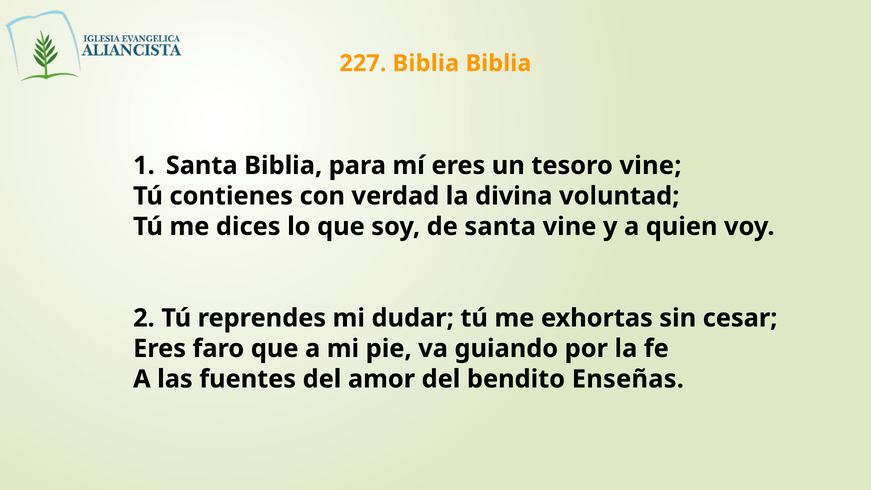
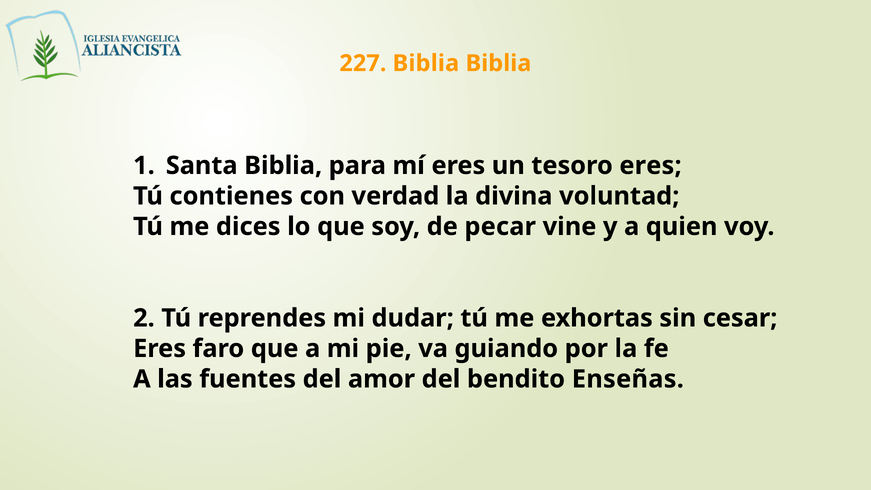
tesoro vine: vine -> eres (651, 166)
de santa: santa -> pecar (500, 227)
